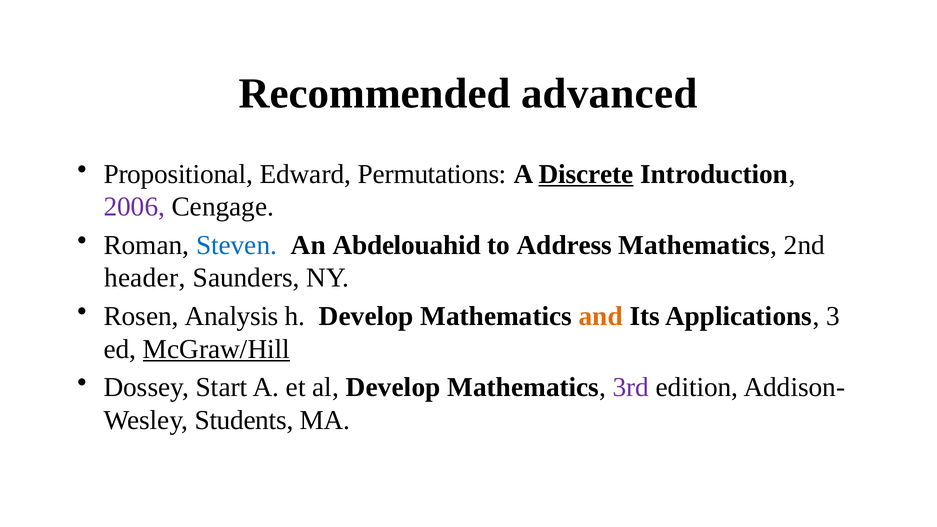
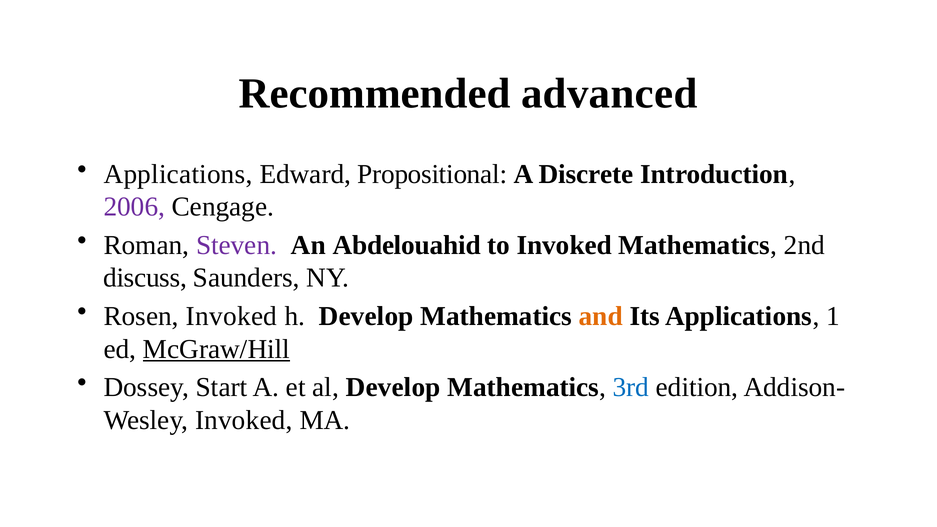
Propositional: Propositional -> Applications (178, 174)
Permutations: Permutations -> Propositional (432, 174)
Discrete underline: present -> none (586, 174)
Steven colour: blue -> purple (237, 245)
to Address: Address -> Invoked (564, 245)
header: header -> discuss (145, 278)
Rosen Analysis: Analysis -> Invoked (231, 316)
3: 3 -> 1 (833, 316)
3rd colour: purple -> blue (631, 387)
Students: Students -> Invoked (244, 420)
